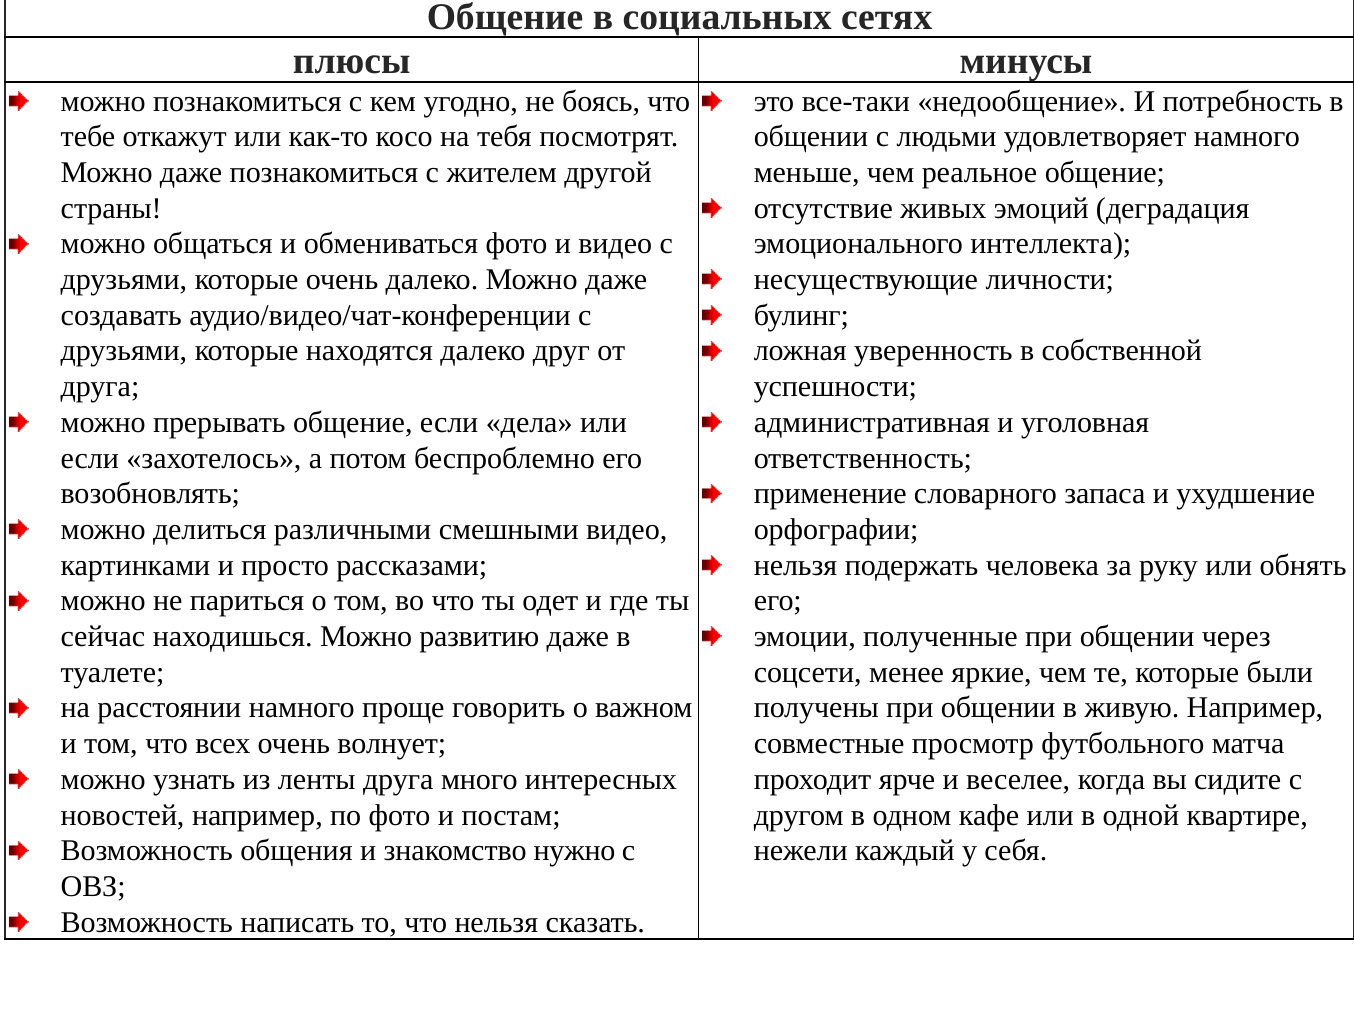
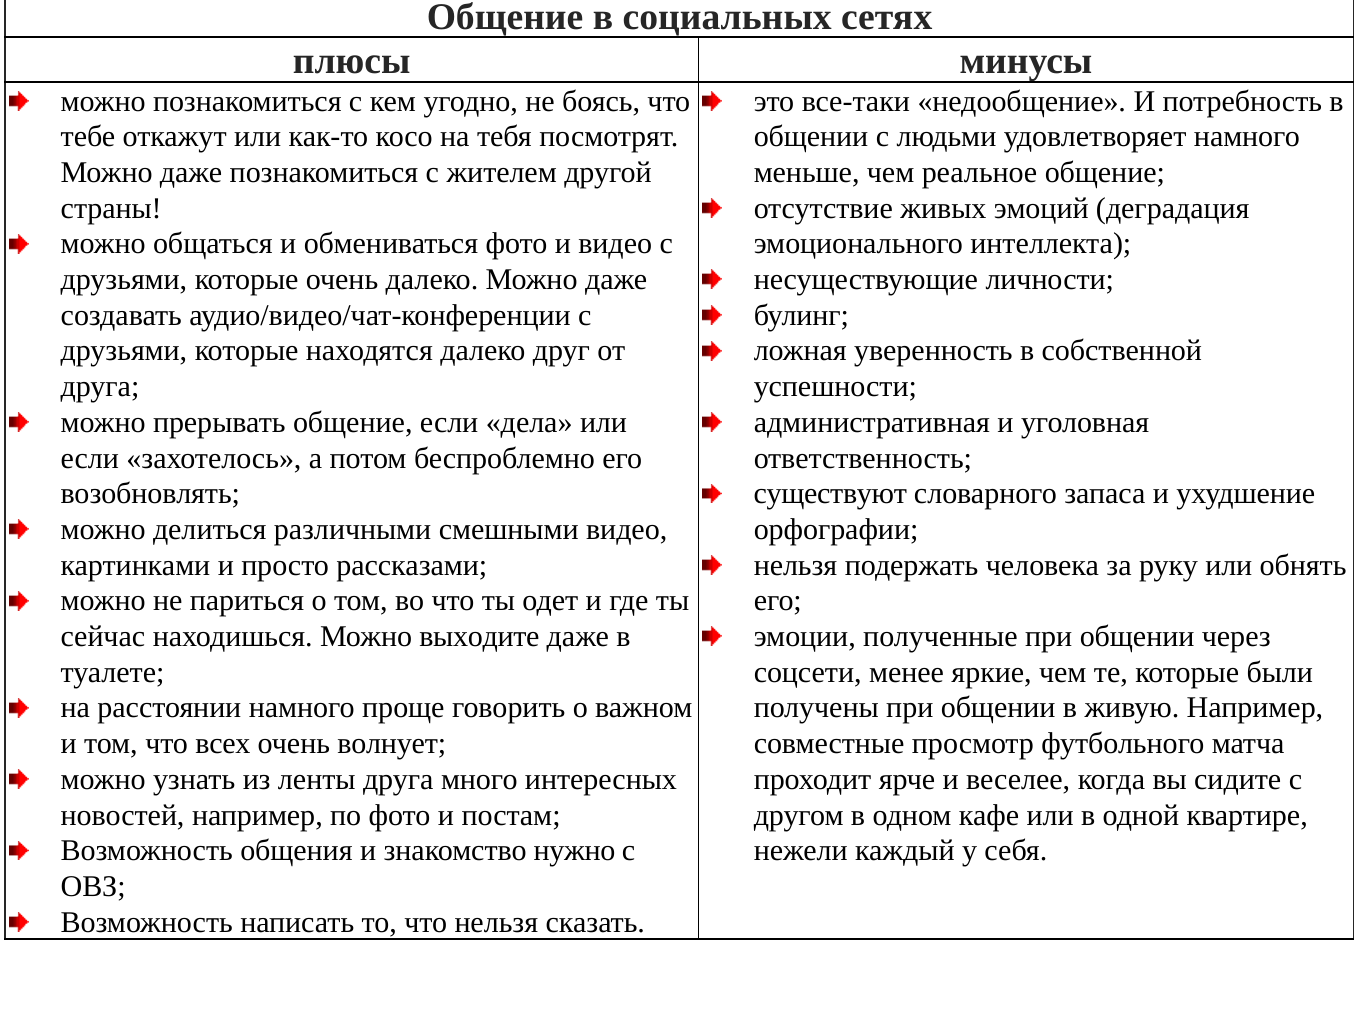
применение: применение -> существуют (830, 494)
развитию: развитию -> выходите (479, 637)
